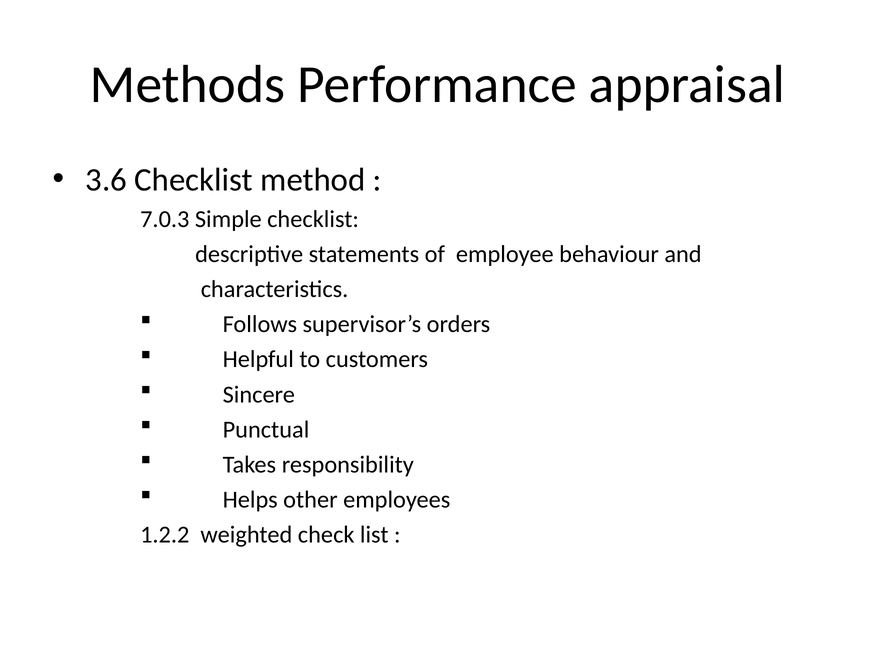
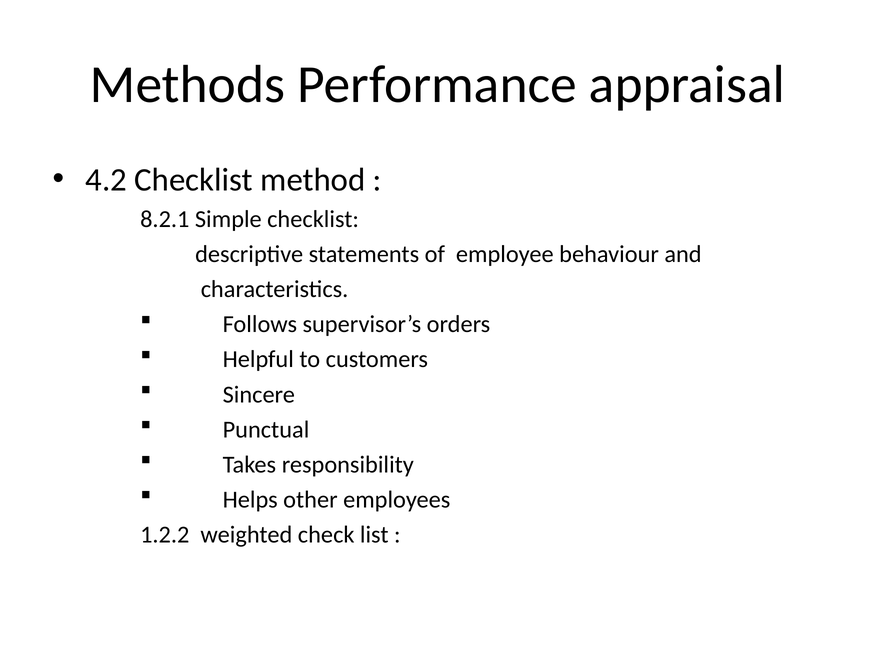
3.6: 3.6 -> 4.2 (106, 180)
7.0.3: 7.0.3 -> 8.2.1 (165, 219)
